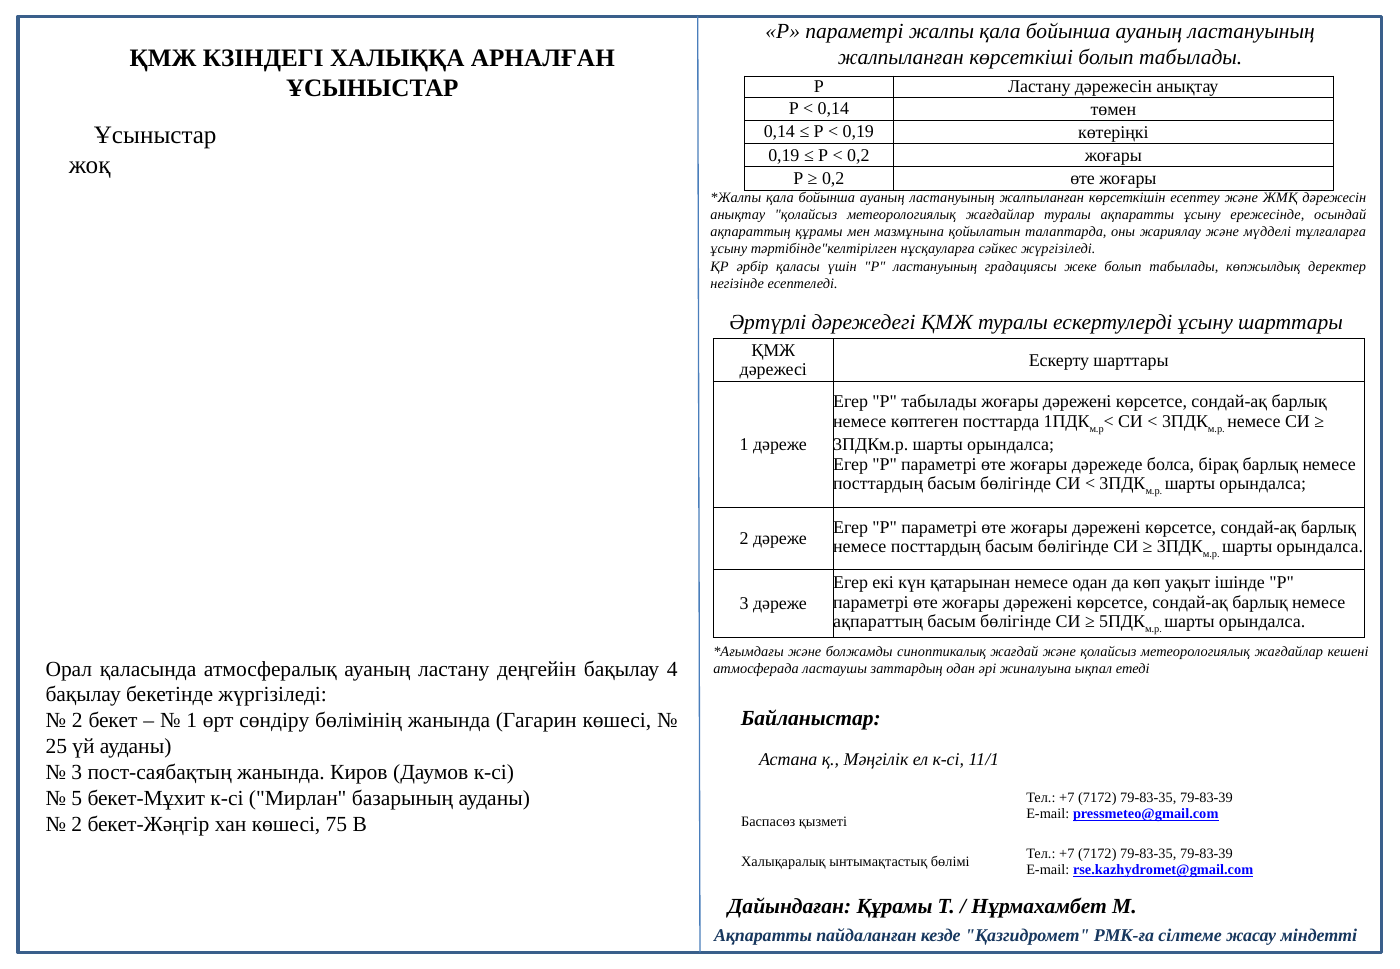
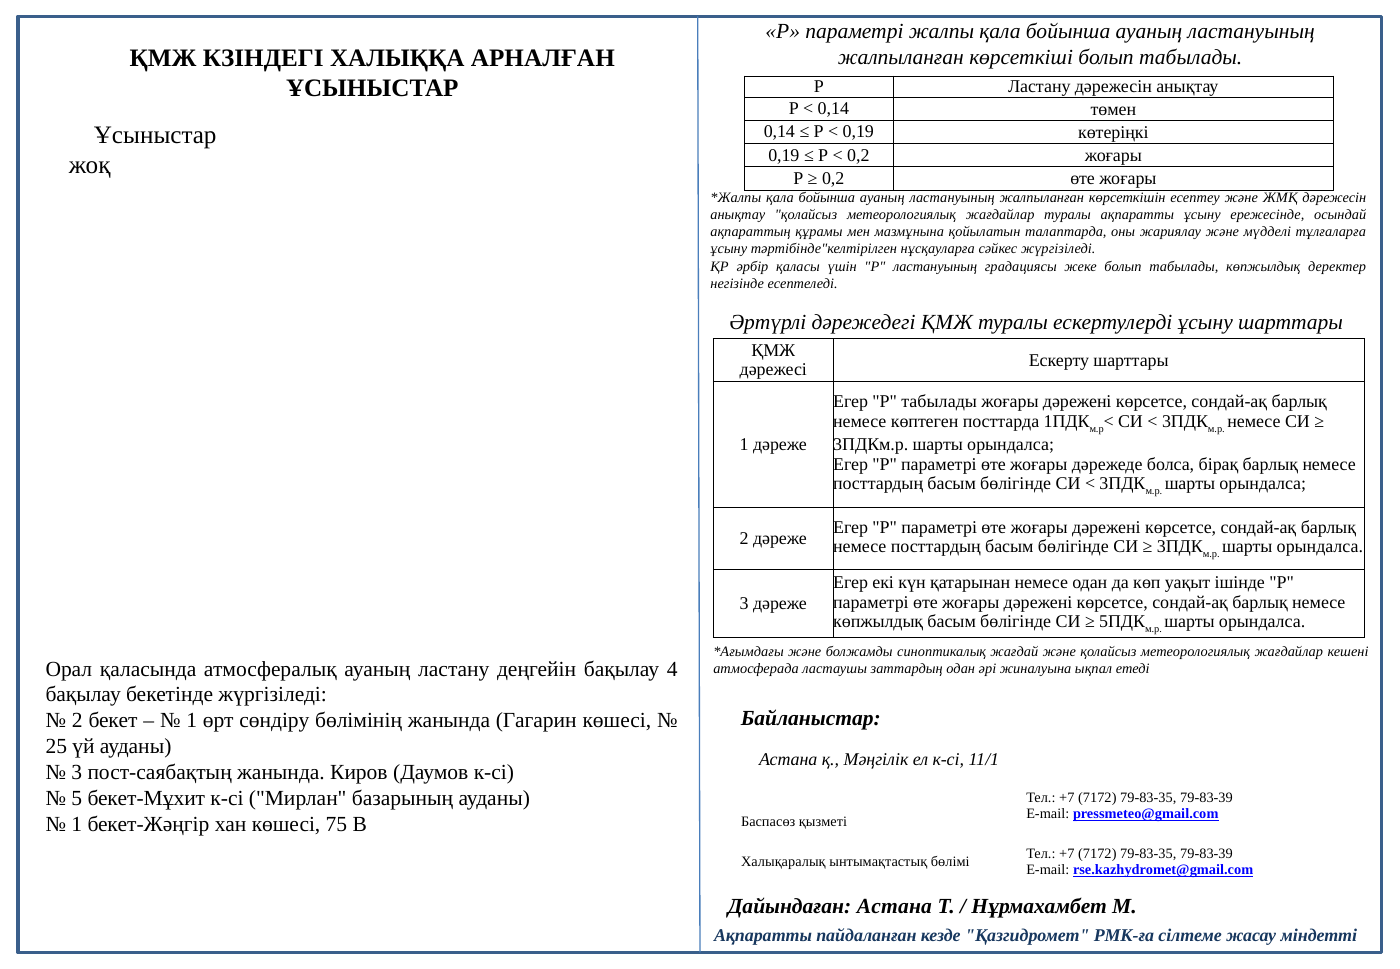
ақпараттың: ақпараттың -> көпжылдық (878, 622)
2: 2 -> 1 (77, 824)
Дайындаған Құрамы: Құрамы -> Астана (894, 907)
